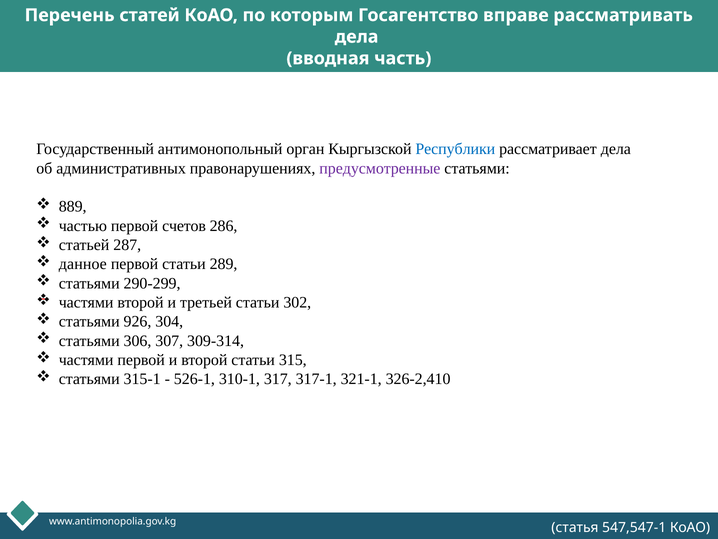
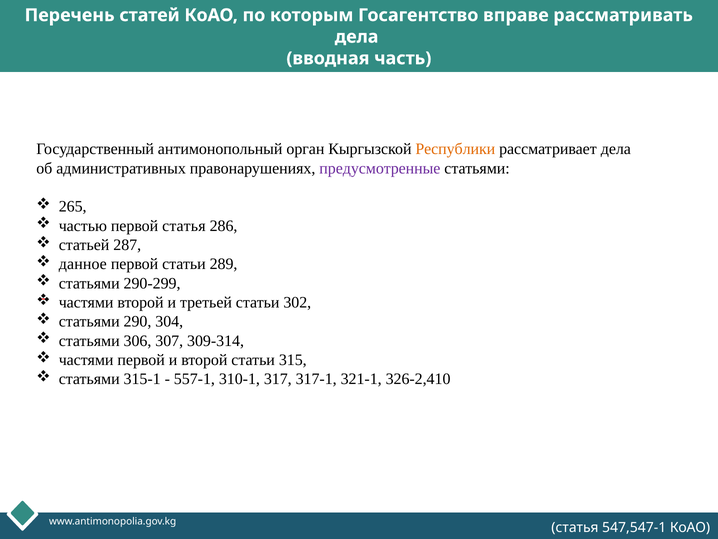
Республики colour: blue -> orange (455, 149)
889: 889 -> 265 (73, 206)
первой счетов: счетов -> статья (184, 226)
926: 926 -> 290 (137, 321)
526-1: 526-1 -> 557-1 (194, 379)
